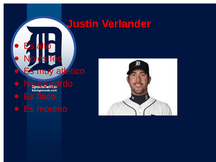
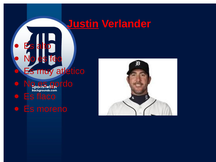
Justin underline: none -> present (83, 24)
